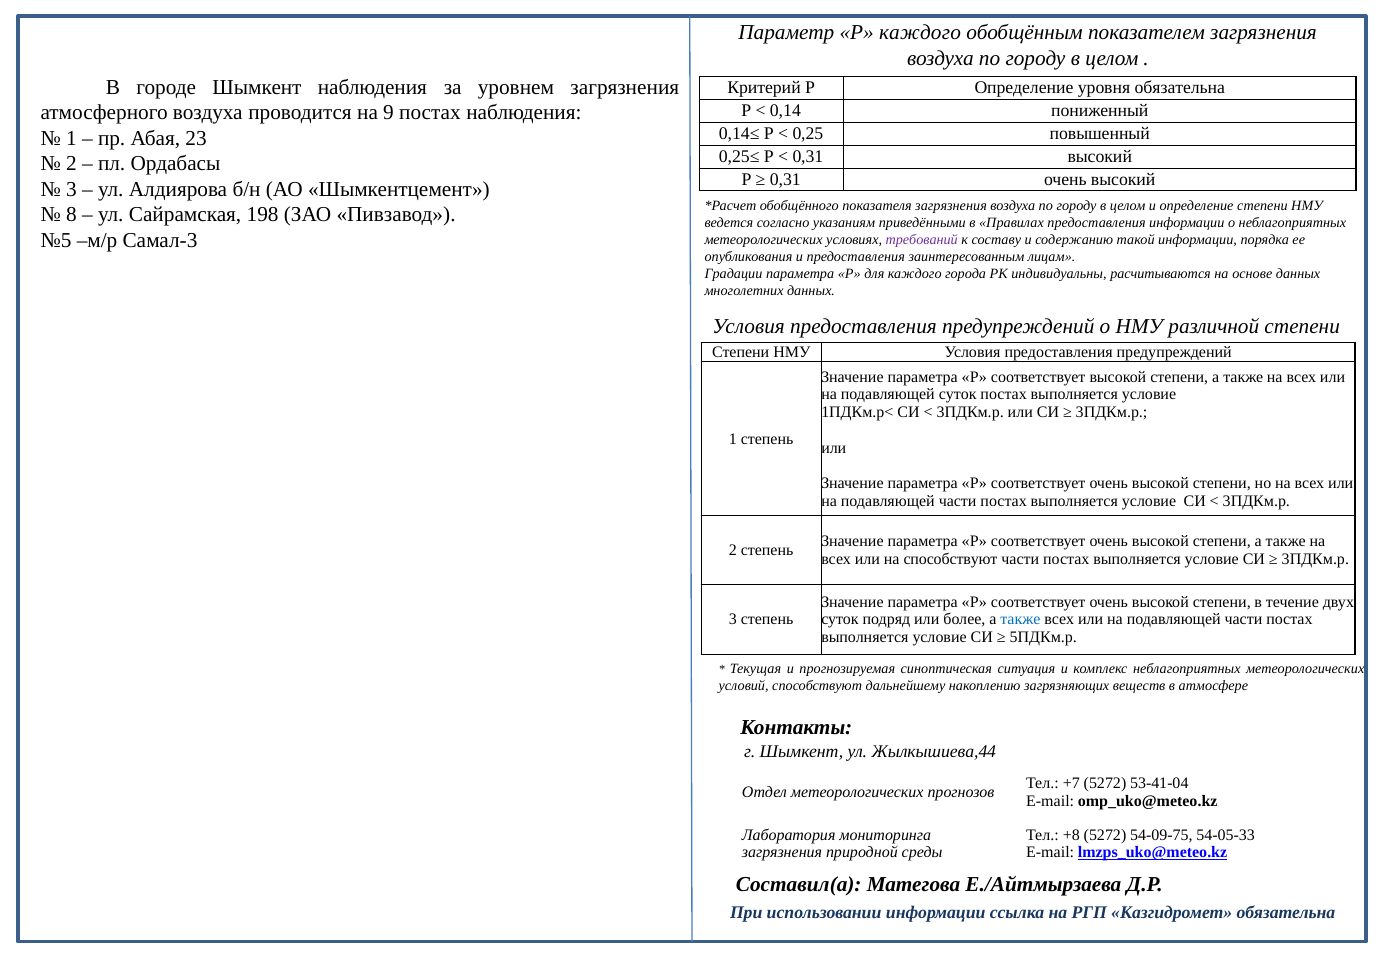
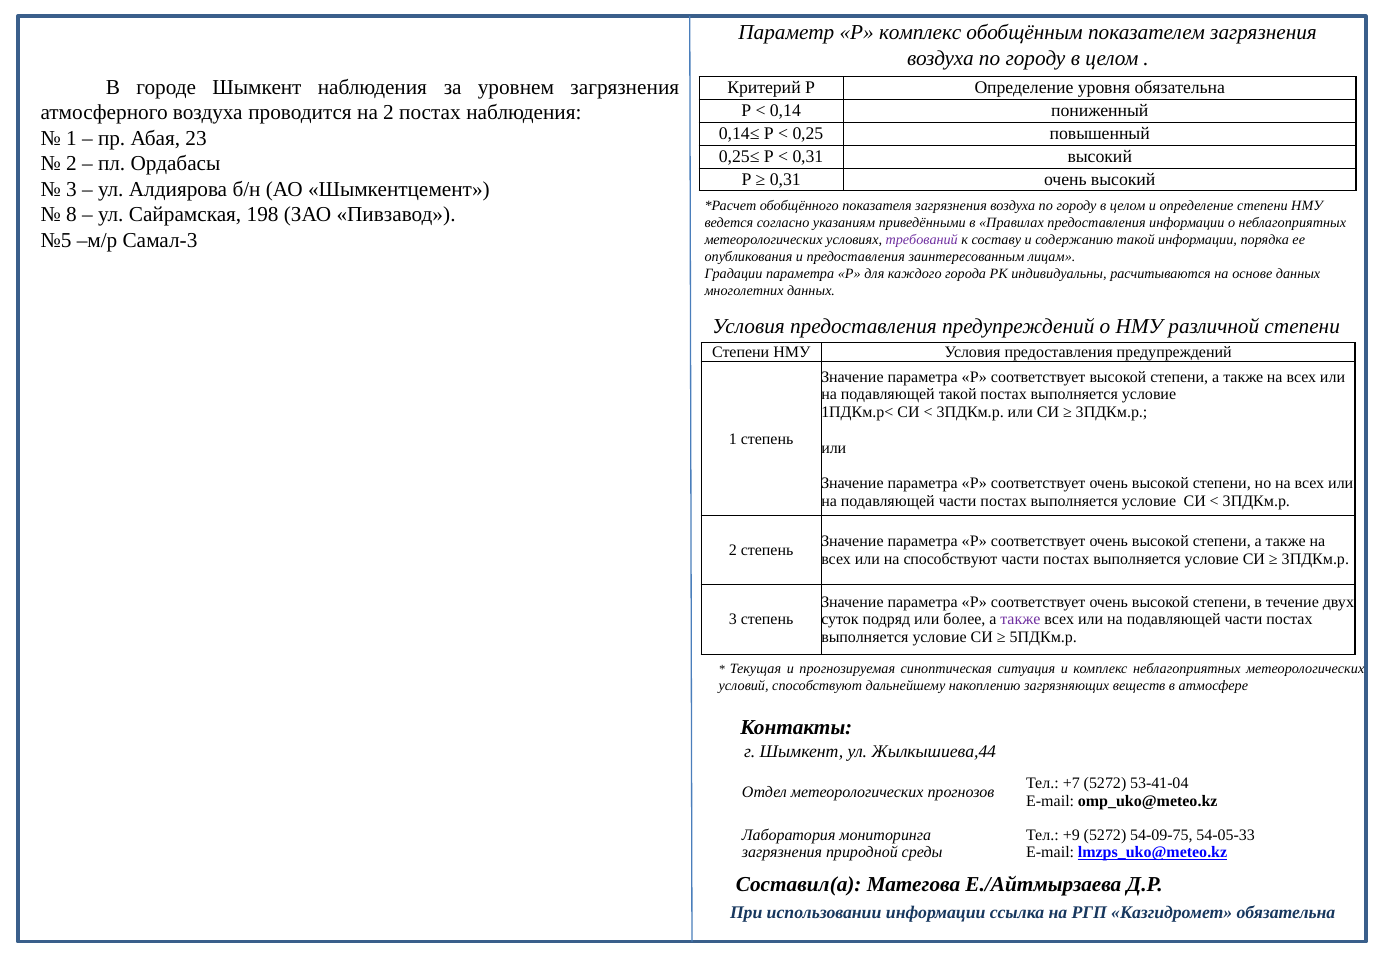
Р каждого: каждого -> комплекс (920, 33)
на 9: 9 -> 2 (388, 113)
подавляющей суток: суток -> такой (958, 395)
также colour: blue -> purple (1020, 620)
+8: +8 -> +9 (1071, 835)
